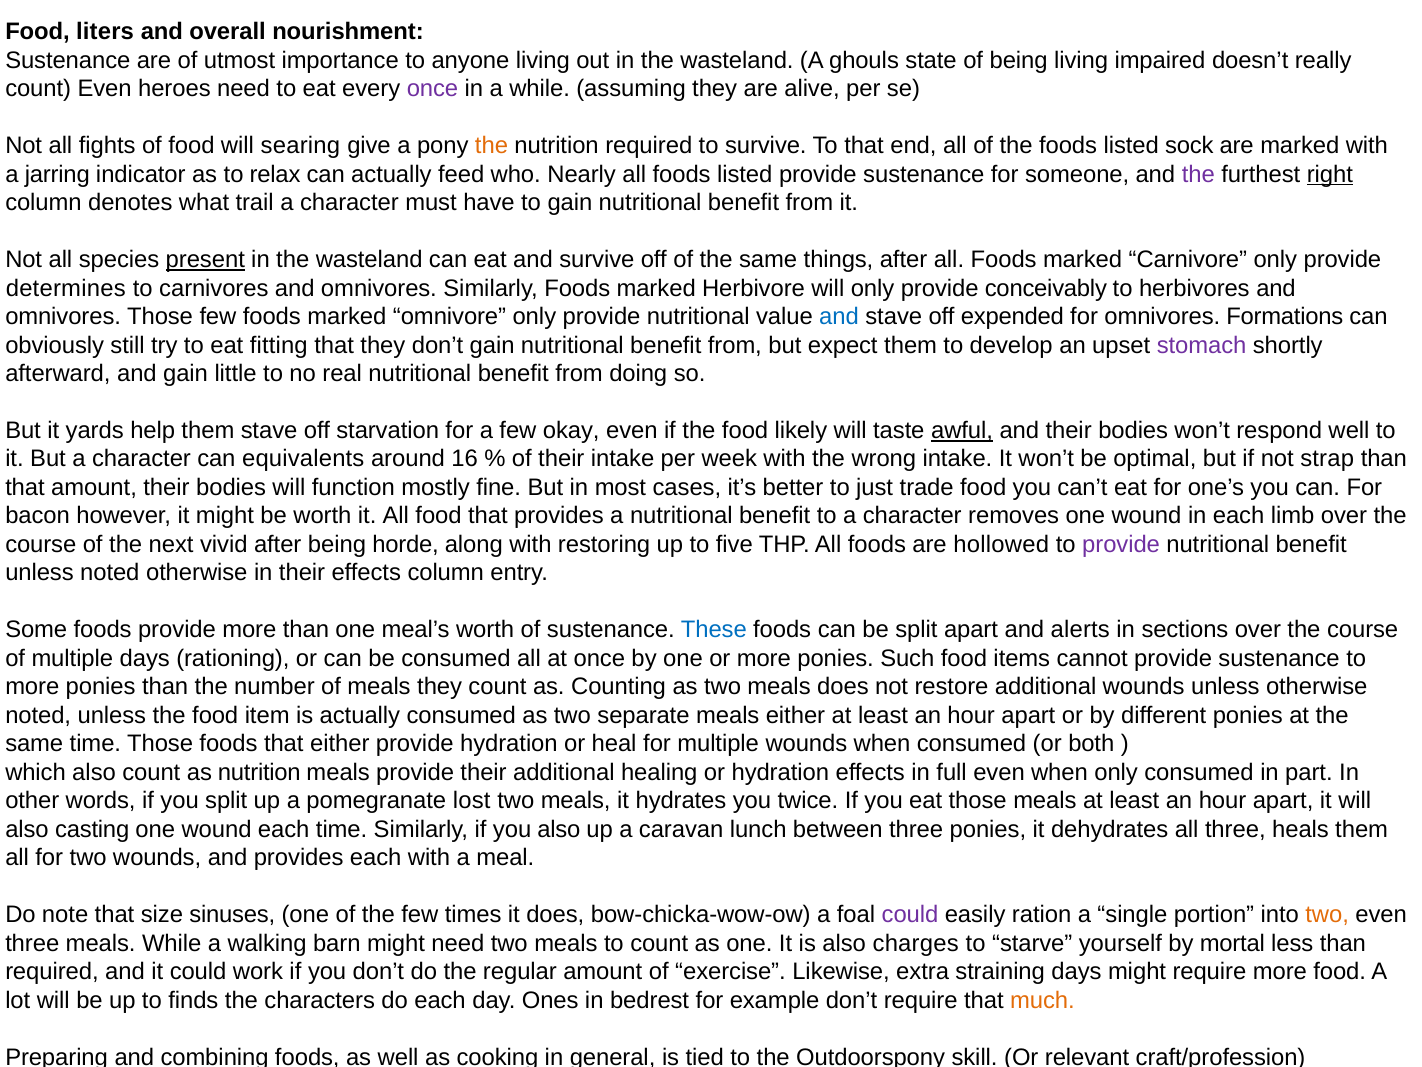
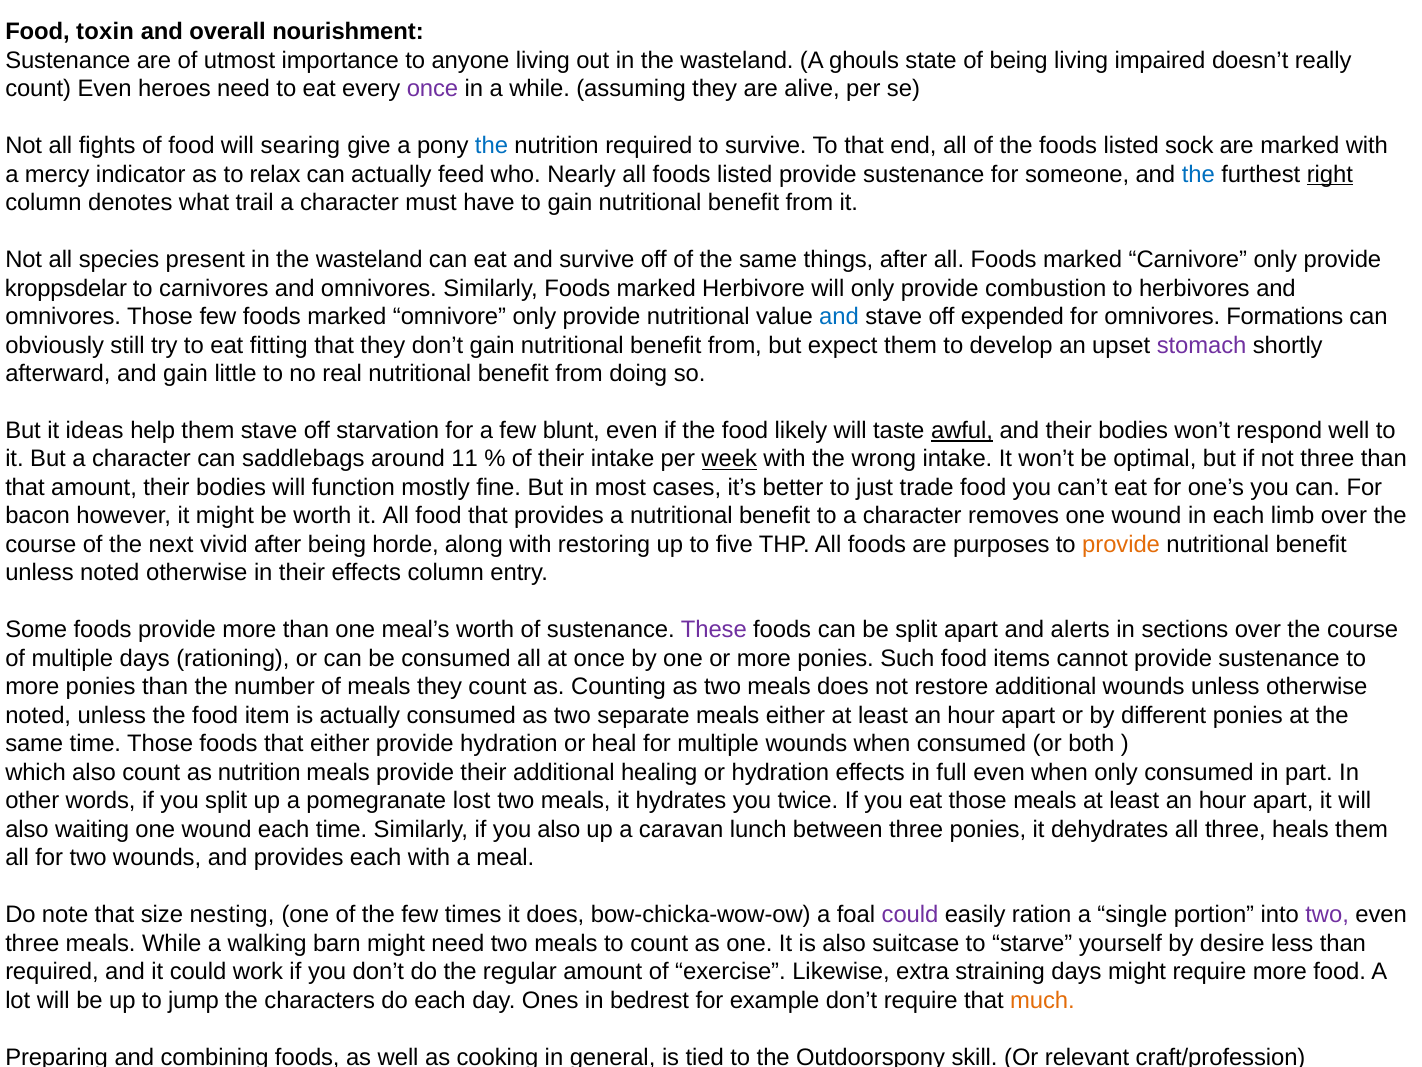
liters: liters -> toxin (105, 32)
the colour: orange -> blue (491, 146)
jarring: jarring -> mercy (57, 174)
the colour: purple -> blue (1198, 174)
present underline: present -> none (205, 260)
determines: determines -> kroppsdelar (66, 288)
conceivably: conceivably -> combustion (1046, 288)
yards: yards -> ideas (95, 430)
okay: okay -> blunt (571, 430)
equivalents: equivalents -> saddlebags (303, 459)
16: 16 -> 11 (465, 459)
week underline: none -> present (729, 459)
not strap: strap -> three (1327, 459)
hollowed: hollowed -> purposes (1001, 544)
provide colour: purple -> orange (1121, 544)
These colour: blue -> purple (714, 630)
casting: casting -> waiting (92, 829)
sinuses: sinuses -> nesting (232, 914)
two colour: orange -> purple (1327, 914)
charges: charges -> suitcase (916, 943)
mortal: mortal -> desire (1232, 943)
finds: finds -> jump (193, 1000)
